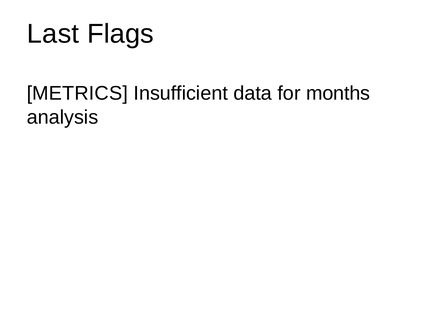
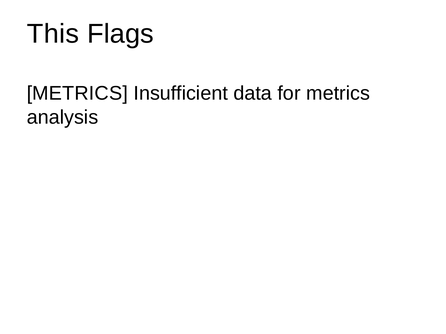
Last: Last -> This (53, 34)
for months: months -> metrics (338, 94)
